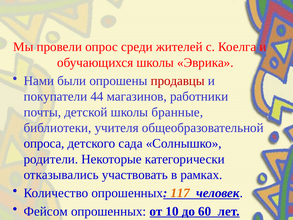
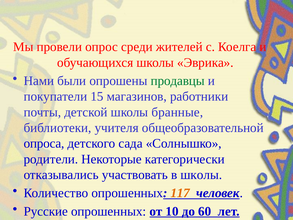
продавцы colour: red -> green (178, 81)
44: 44 -> 15 (97, 96)
в рамках: рамках -> школы (201, 175)
Фейсом: Фейсом -> Русские (46, 211)
